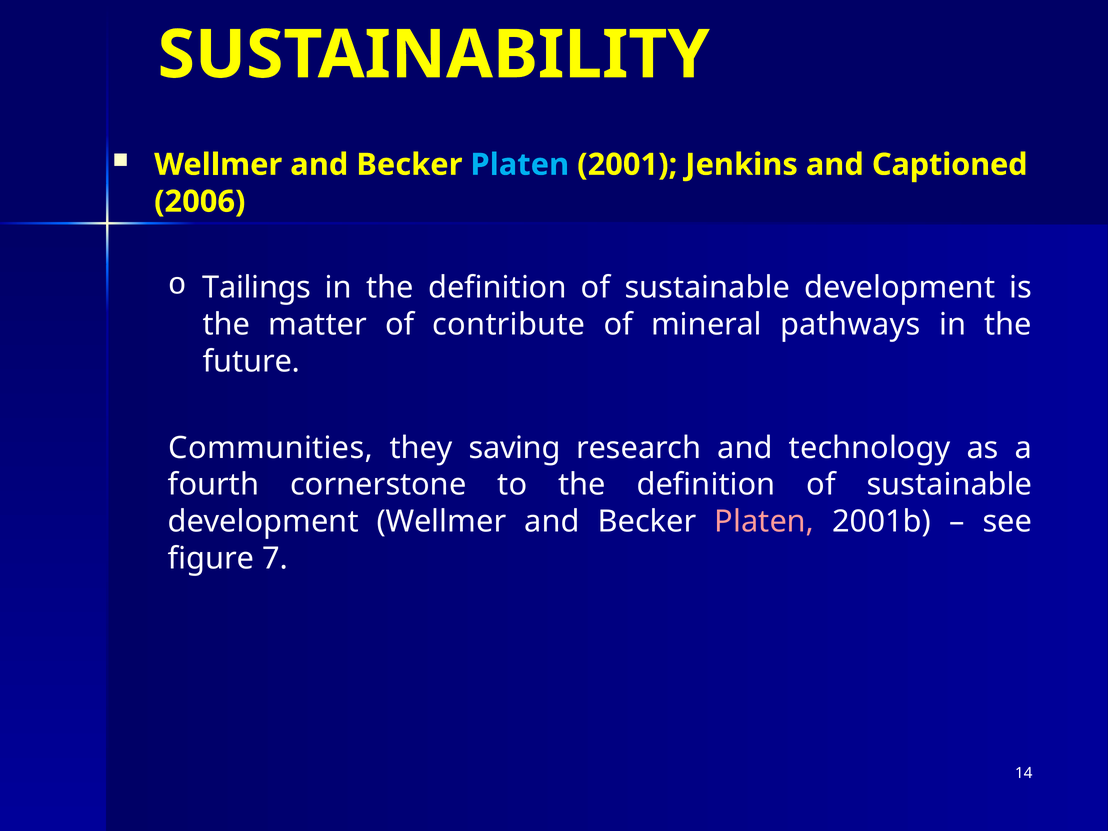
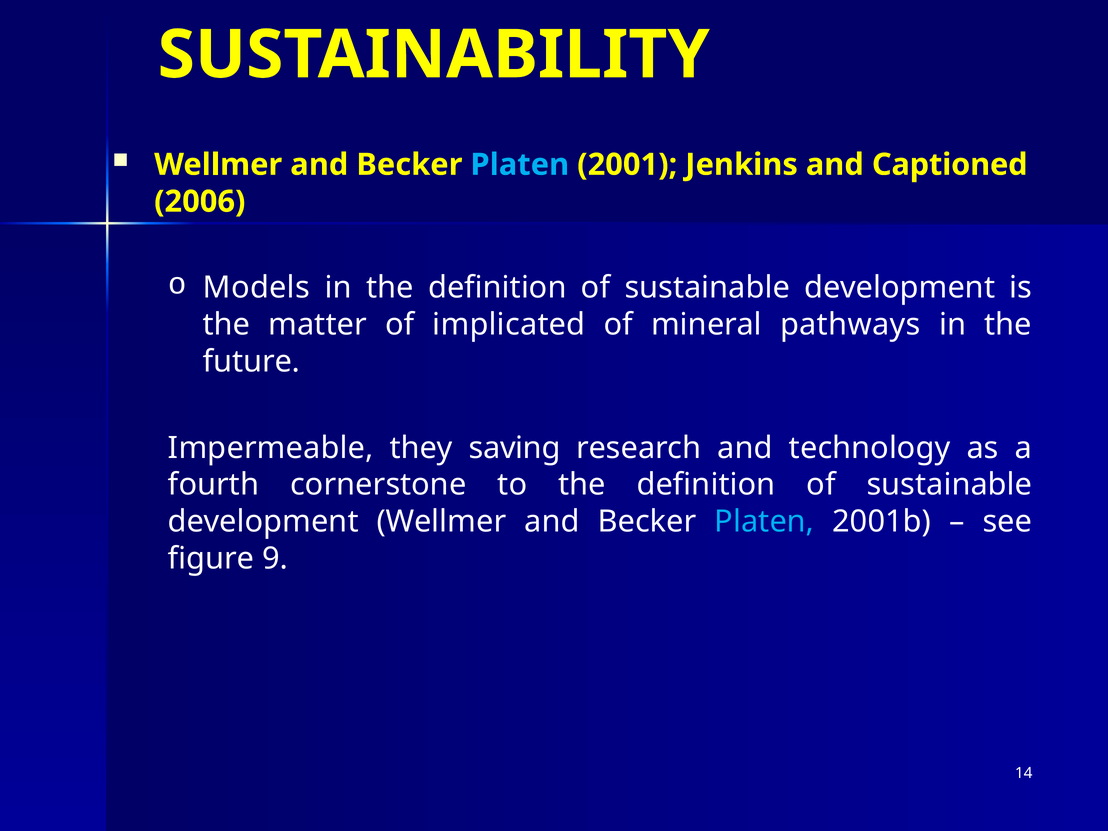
Tailings: Tailings -> Models (256, 288)
contribute: contribute -> implicated (509, 325)
Communities: Communities -> Impermeable (271, 448)
Platen colour: pink -> light blue (764, 522)
7: 7 -> 9 (275, 559)
